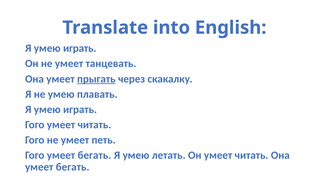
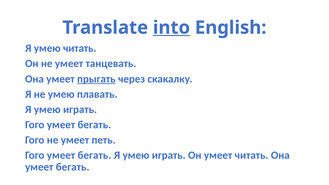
into underline: none -> present (171, 28)
играть: играть -> читать (80, 48)
читать: читать -> бегать (94, 125)
летать: летать -> играть (169, 155)
